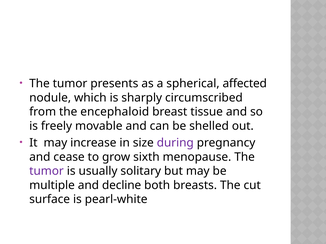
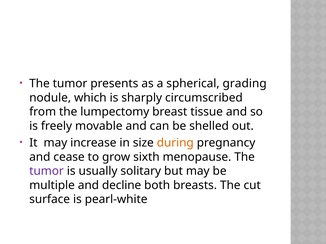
affected: affected -> grading (245, 84)
encephaloid: encephaloid -> lumpectomy (115, 112)
during colour: purple -> orange (175, 143)
